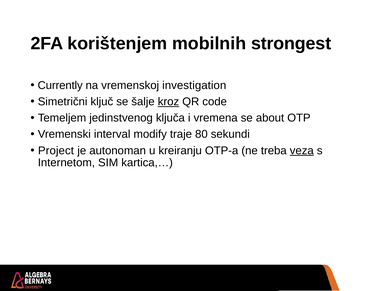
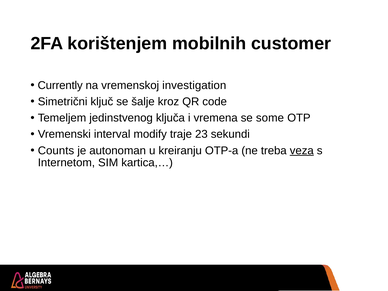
strongest: strongest -> customer (291, 44)
kroz underline: present -> none (168, 102)
about: about -> some (270, 118)
80: 80 -> 23 (201, 134)
Project: Project -> Counts (56, 151)
